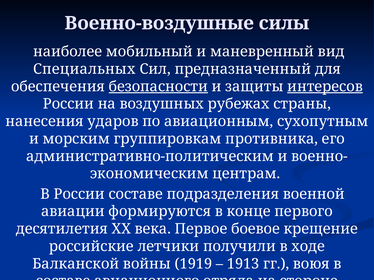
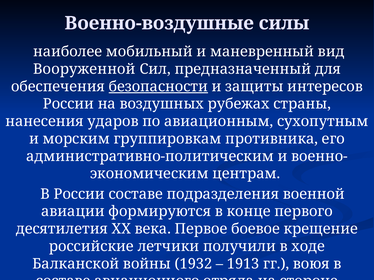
Специальных: Специальных -> Вооруженной (84, 69)
интересов underline: present -> none (325, 87)
1919: 1919 -> 1932 (193, 264)
